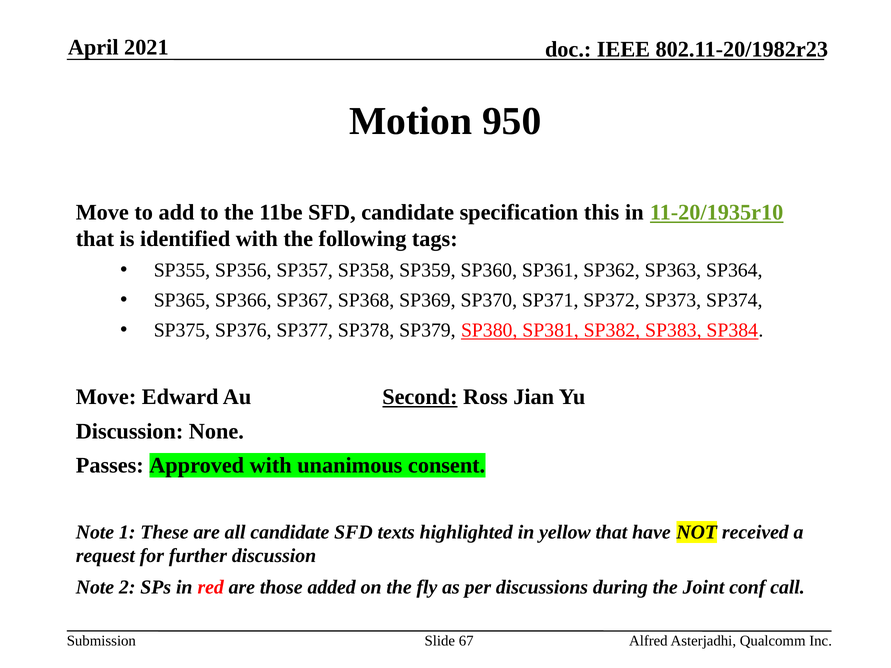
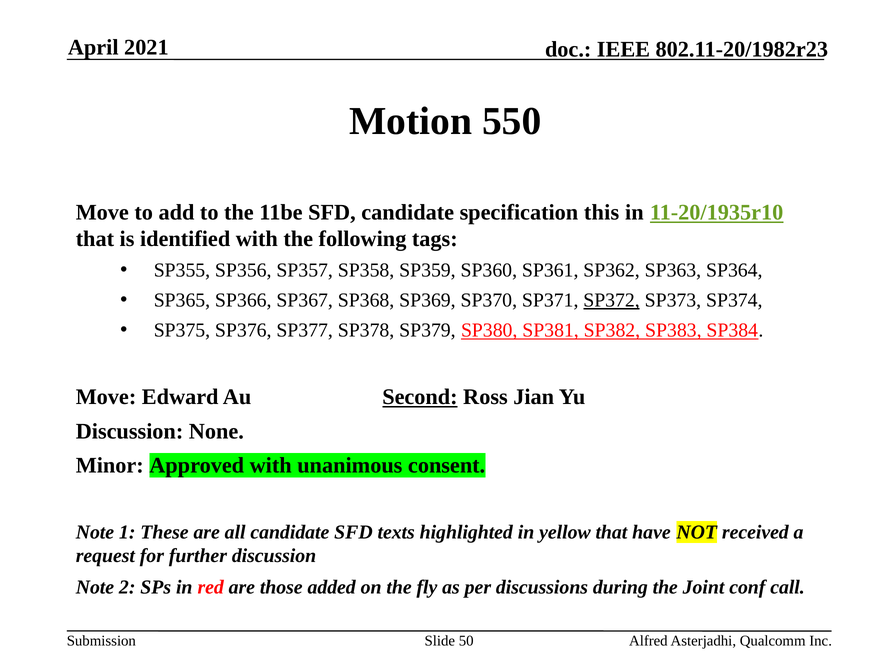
950: 950 -> 550 (512, 121)
SP372 underline: none -> present (612, 300)
Passes: Passes -> Minor (110, 466)
67: 67 -> 50 (466, 641)
